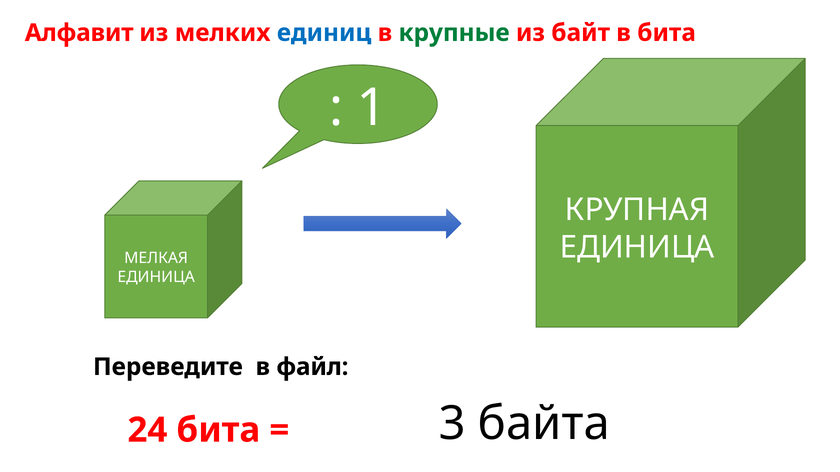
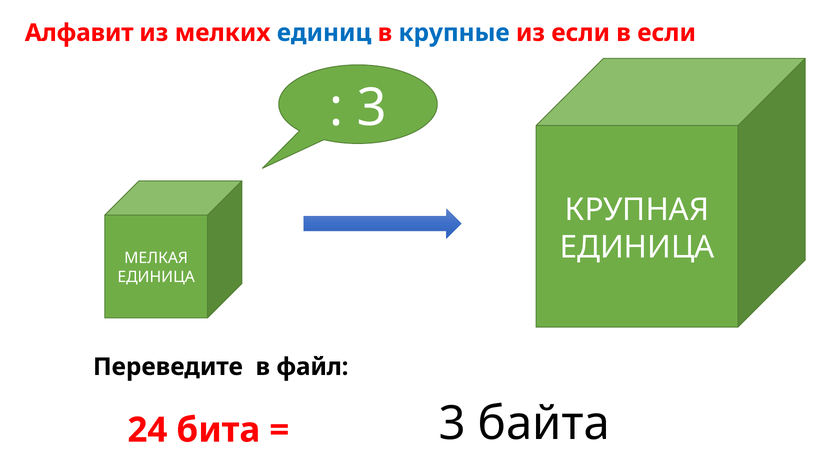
крупные colour: green -> blue (454, 33)
из байт: байт -> если (581, 33)
в бита: бита -> если (667, 33)
1: 1 -> 3 (372, 108)
